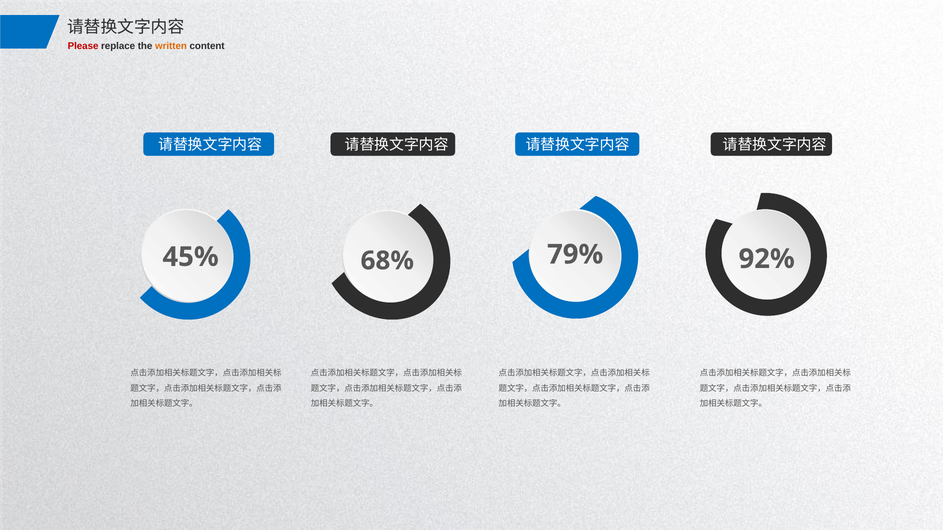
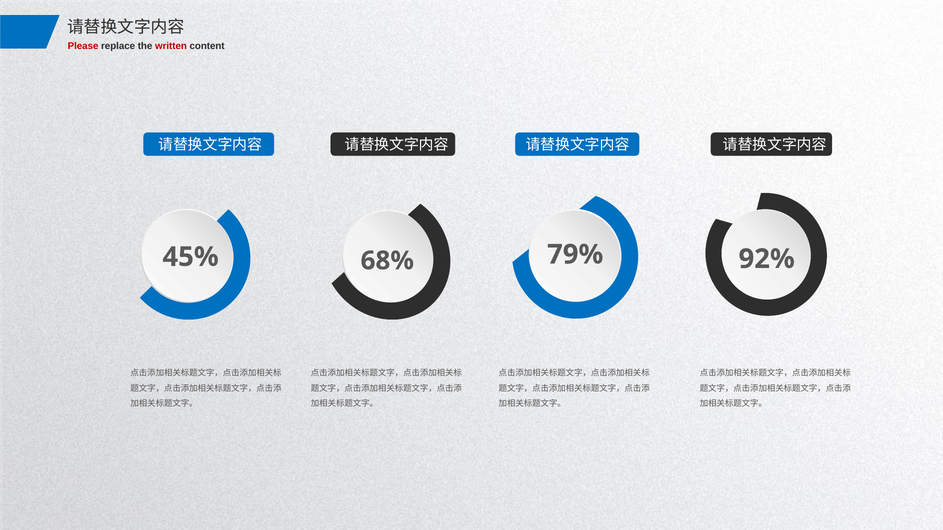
written colour: orange -> red (171, 46)
